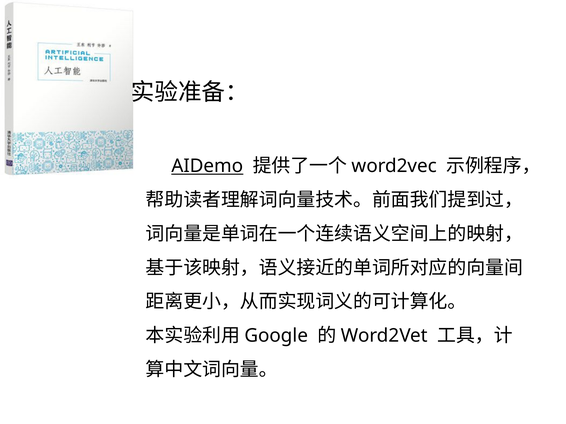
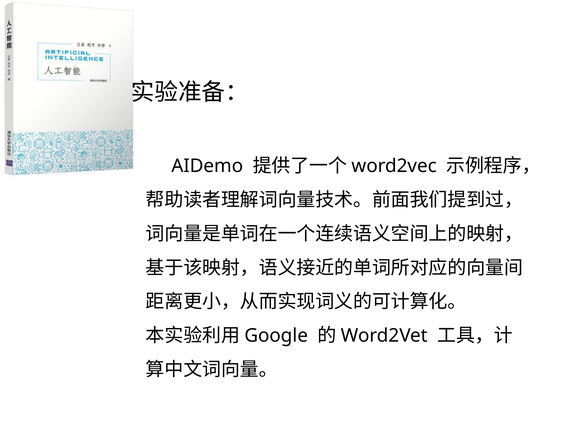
AIDemo underline: present -> none (207, 166)
